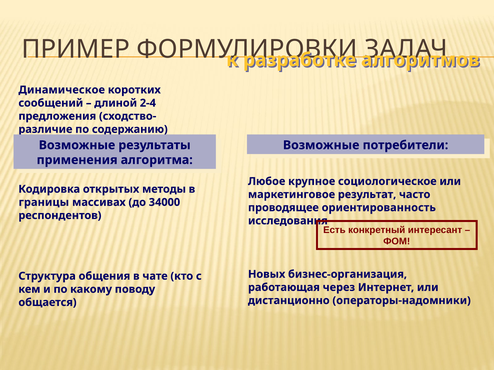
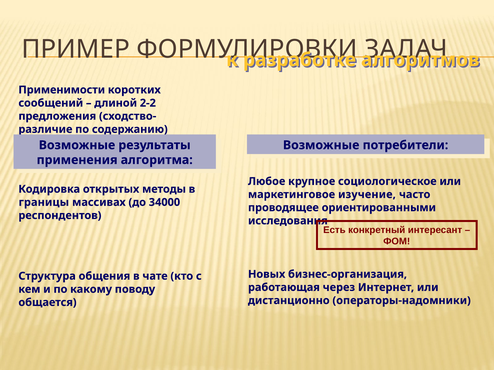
Динамическое: Динамическое -> Применимости (62, 90)
2-4: 2-4 -> 2-2 (148, 103)
результат: результат -> изучение (367, 195)
ориентированность: ориентированность -> ориентированными (379, 208)
